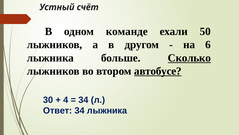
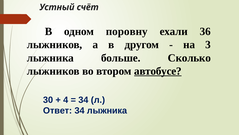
команде: команде -> поровну (127, 31)
50: 50 -> 36 (205, 31)
6: 6 -> 3 (208, 44)
Сколько underline: present -> none (189, 58)
